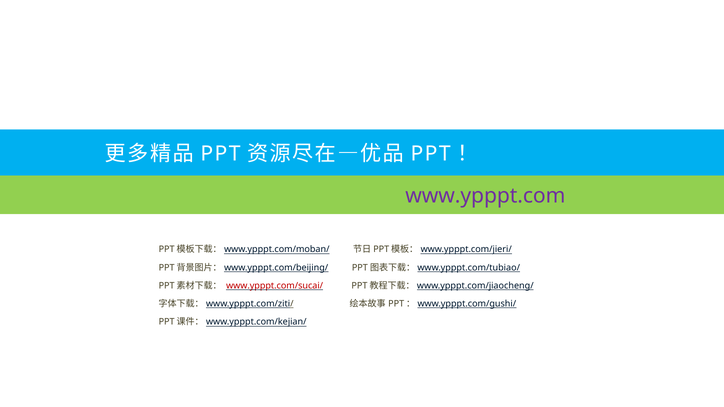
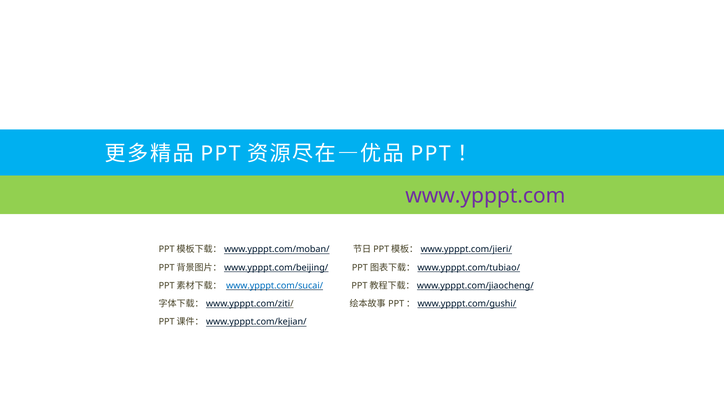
www.ypppt.com/sucai/ colour: red -> blue (275, 286)
